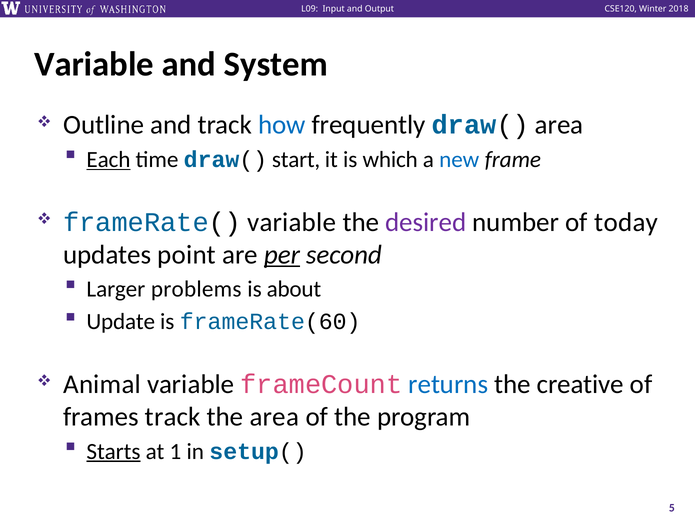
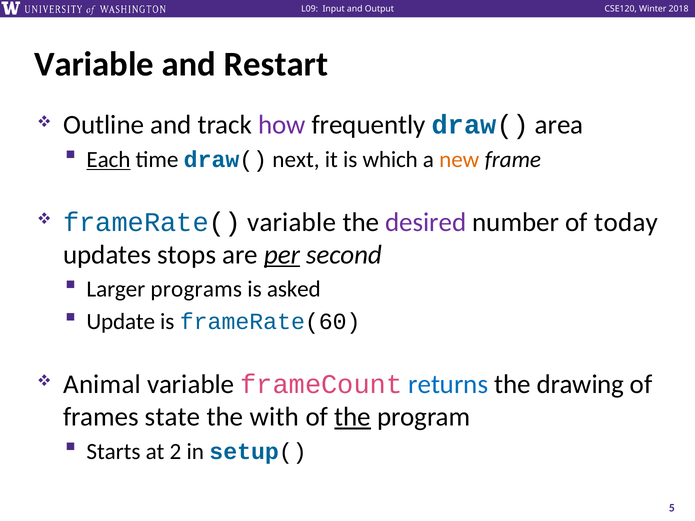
System: System -> Restart (276, 64)
how colour: blue -> purple (282, 125)
start: start -> next (296, 160)
new colour: blue -> orange (459, 160)
point: point -> stops (187, 255)
problems: problems -> programs (196, 289)
about: about -> asked (294, 289)
creative: creative -> drawing (580, 385)
frames track: track -> state (173, 417)
the area: area -> with (274, 417)
the underline: none -> present (353, 417)
Starts underline: present -> none (113, 452)
1: 1 -> 2 (175, 452)
